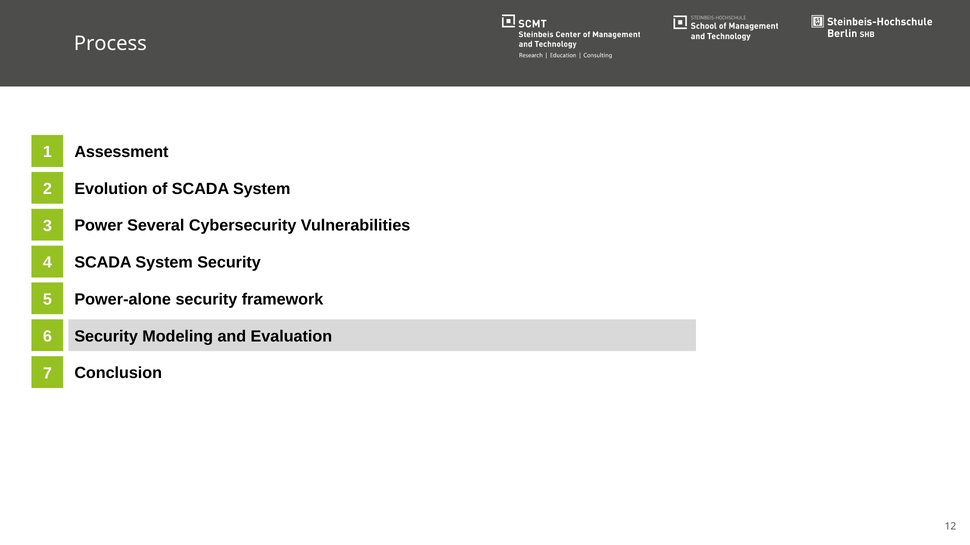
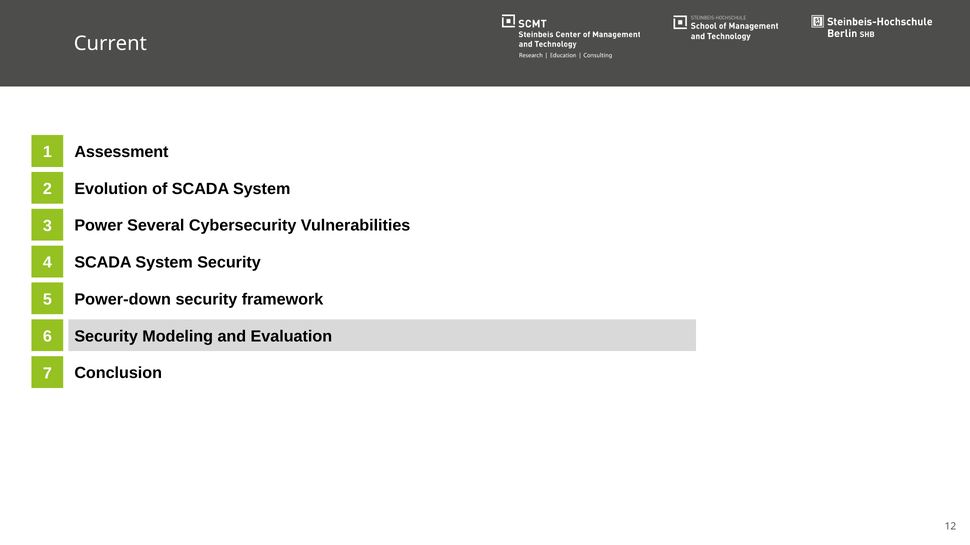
Process: Process -> Current (110, 43)
Power-alone: Power-alone -> Power-down (123, 300)
